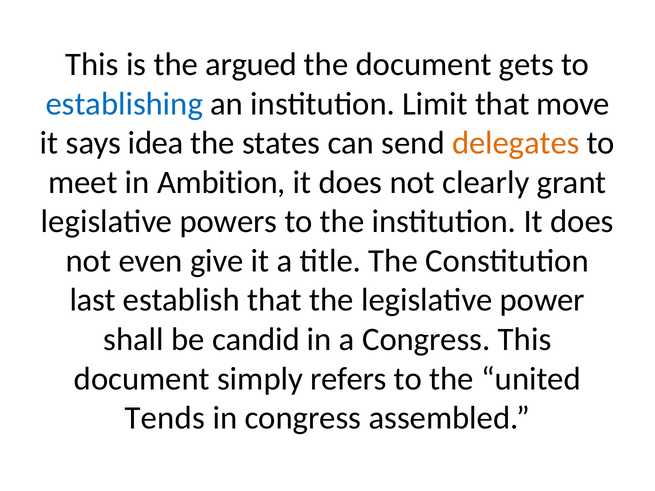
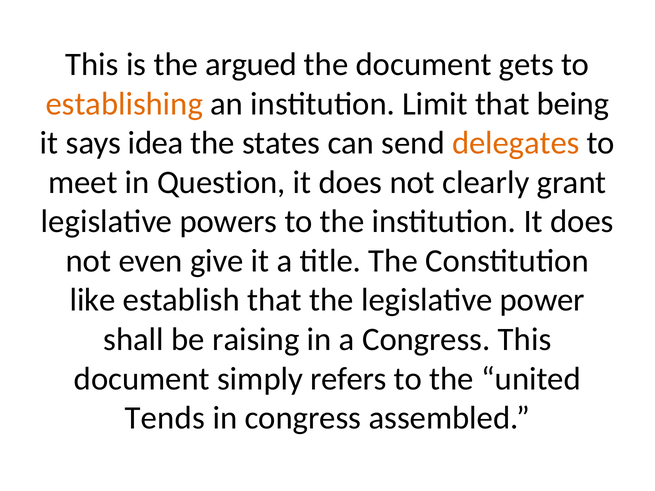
establishing colour: blue -> orange (124, 104)
move: move -> being (573, 104)
Ambition: Ambition -> Question (221, 182)
last: last -> like (93, 300)
candid: candid -> raising (256, 340)
